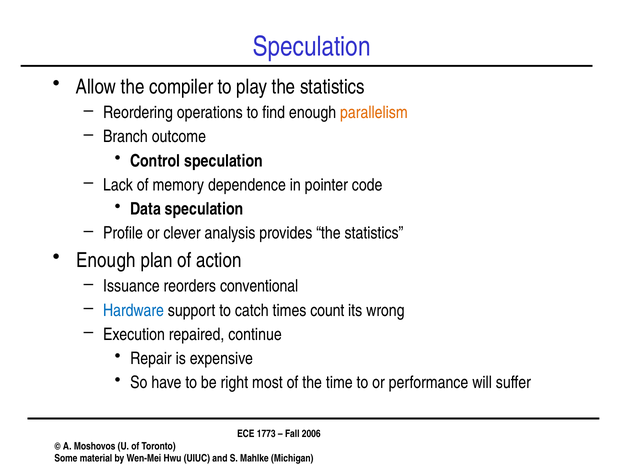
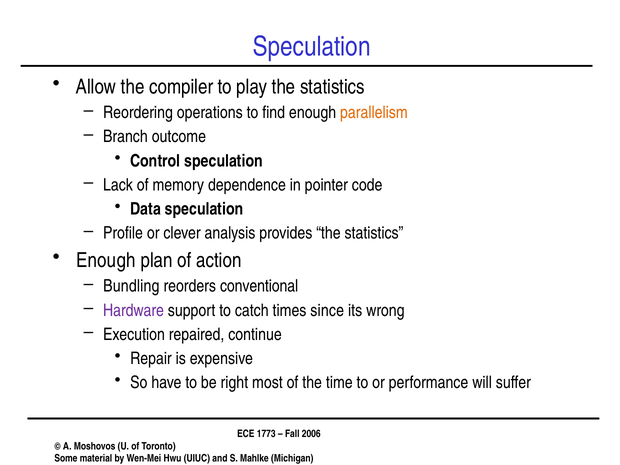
Issuance: Issuance -> Bundling (131, 286)
Hardware colour: blue -> purple (133, 310)
count: count -> since (327, 310)
